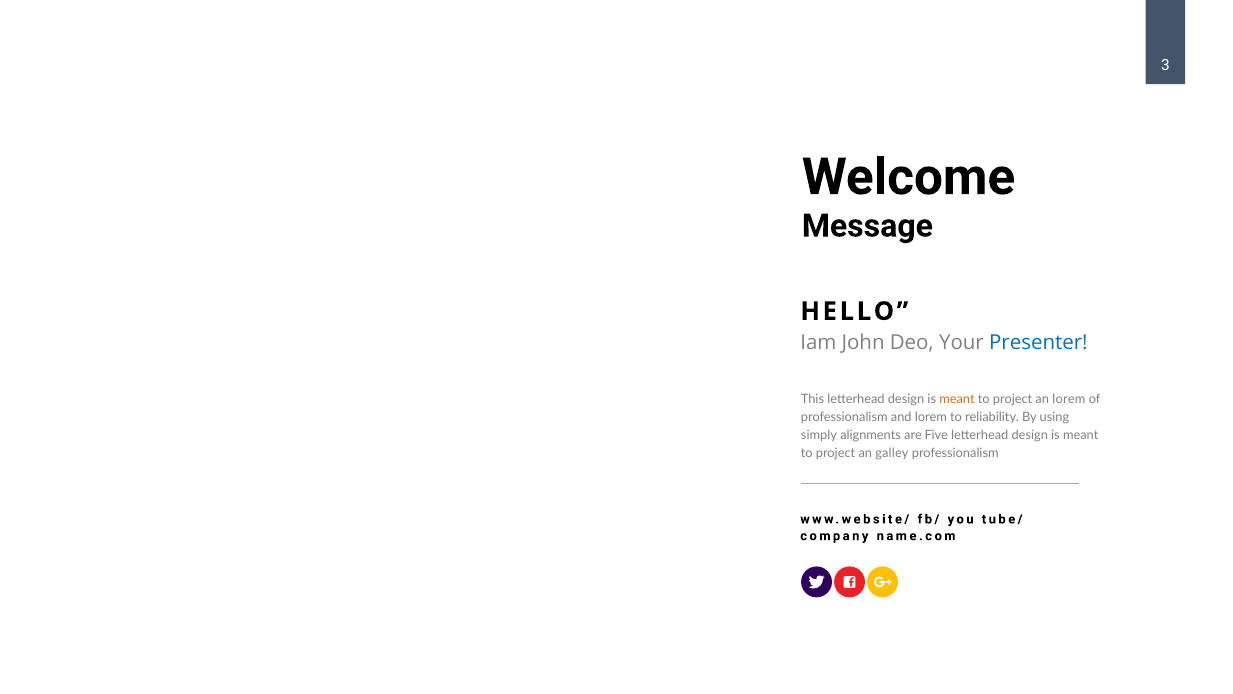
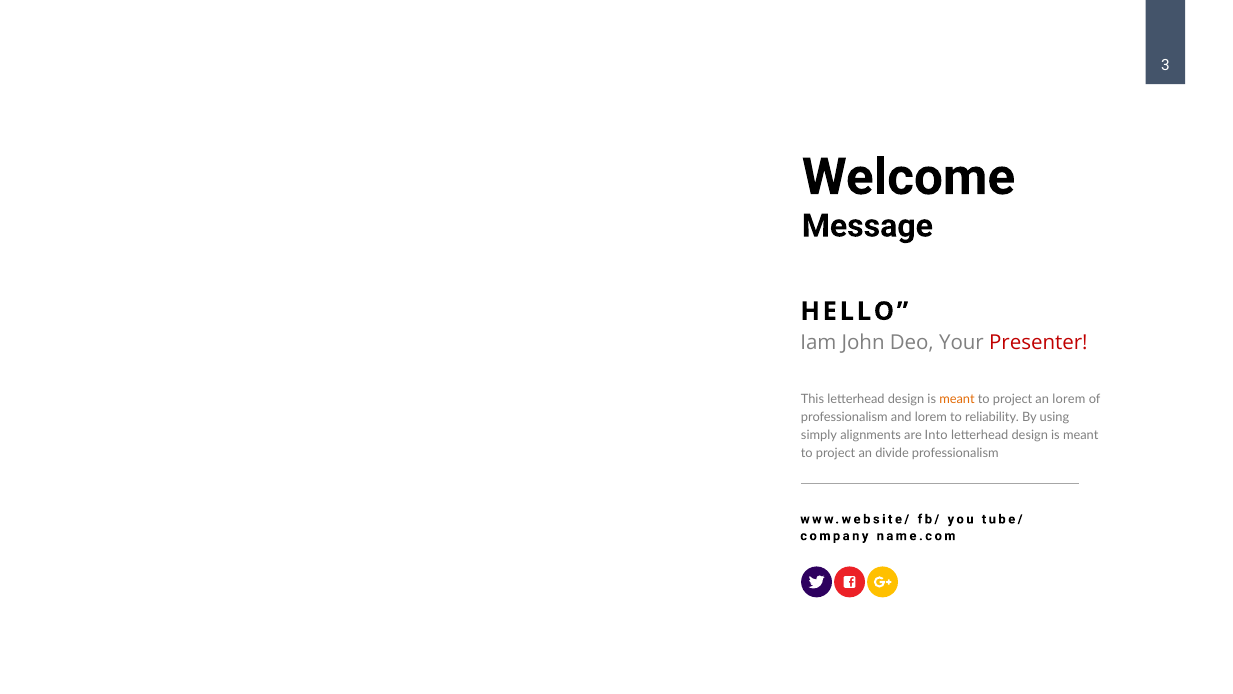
Presenter colour: blue -> red (1038, 343)
Five: Five -> Into (936, 435)
galley: galley -> divide (892, 453)
